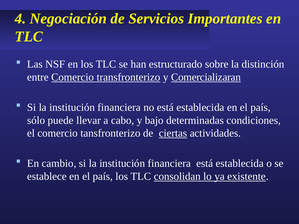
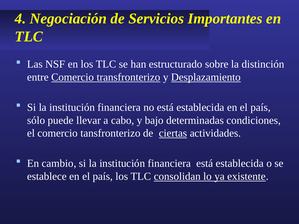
Comercializaran: Comercializaran -> Desplazamiento (206, 77)
